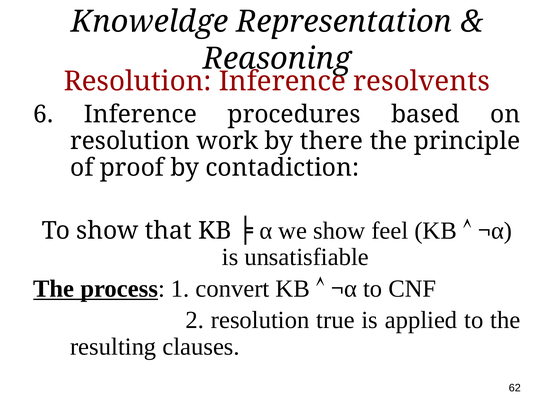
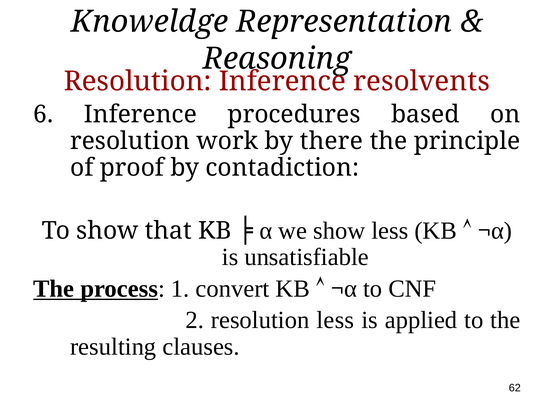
show feel: feel -> less (390, 231)
resolution true: true -> less (335, 321)
